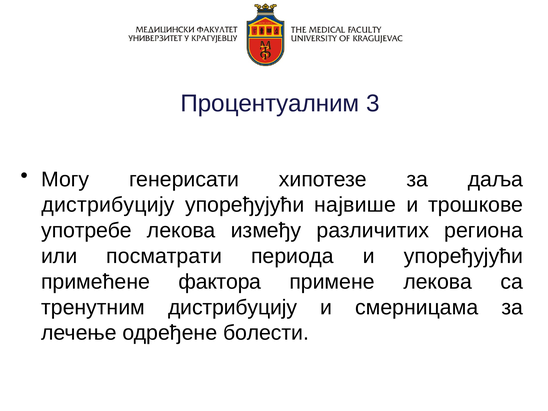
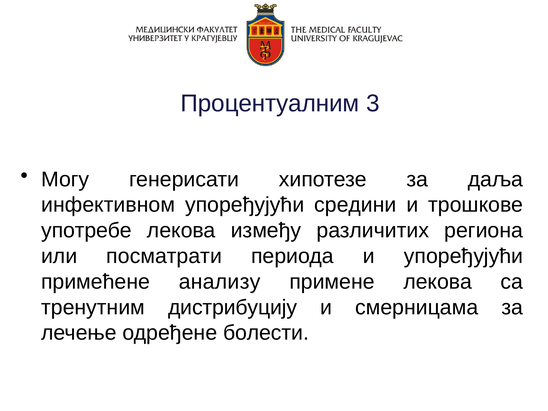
дистрибуцију: дистрибуцију -> инфективном (108, 205)
највише: највише -> средини (355, 205)
фактора: фактора -> анализу (220, 282)
